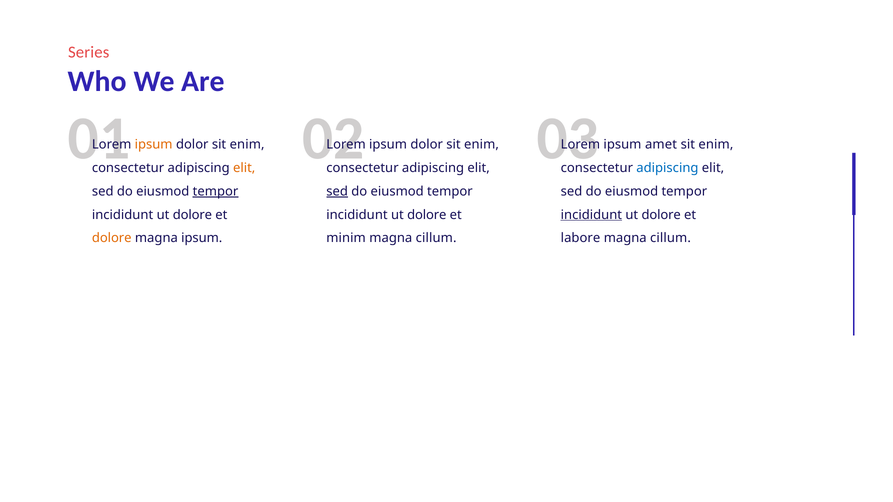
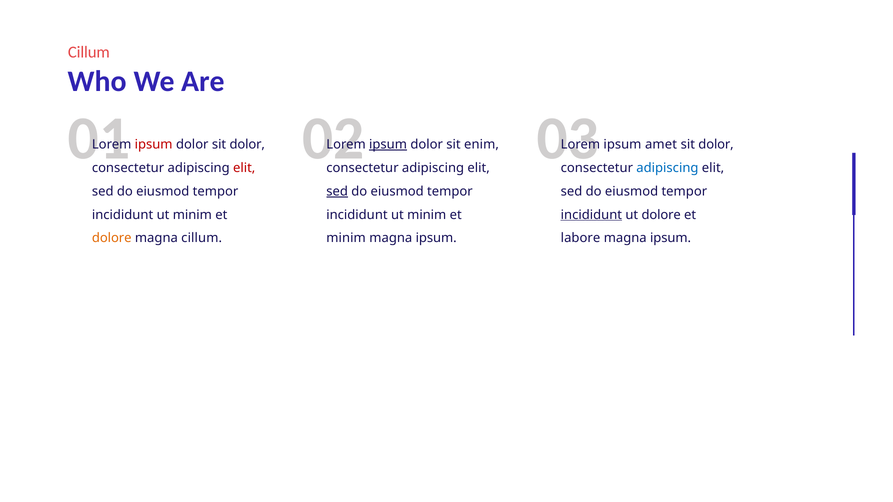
Series: Series -> Cillum (89, 52)
ipsum colour: orange -> red (154, 145)
enim: enim -> dolor (247, 145)
ipsum underline: none -> present (388, 145)
enim: enim -> dolor (716, 145)
elit colour: orange -> red (244, 168)
tempor underline: present -> none (216, 191)
dolore: dolore -> minim (192, 215)
dolore: dolore -> minim (427, 215)
magna ipsum: ipsum -> cillum (202, 238)
cillum: cillum -> ipsum (436, 238)
cillum: cillum -> ipsum (671, 238)
